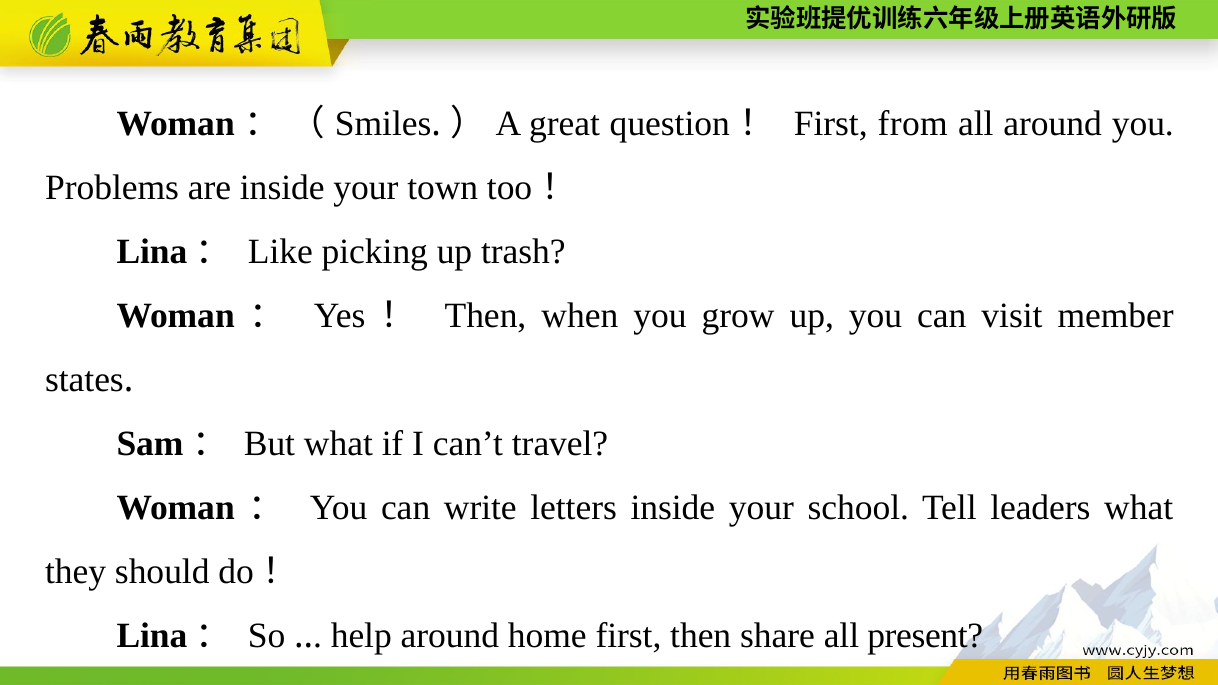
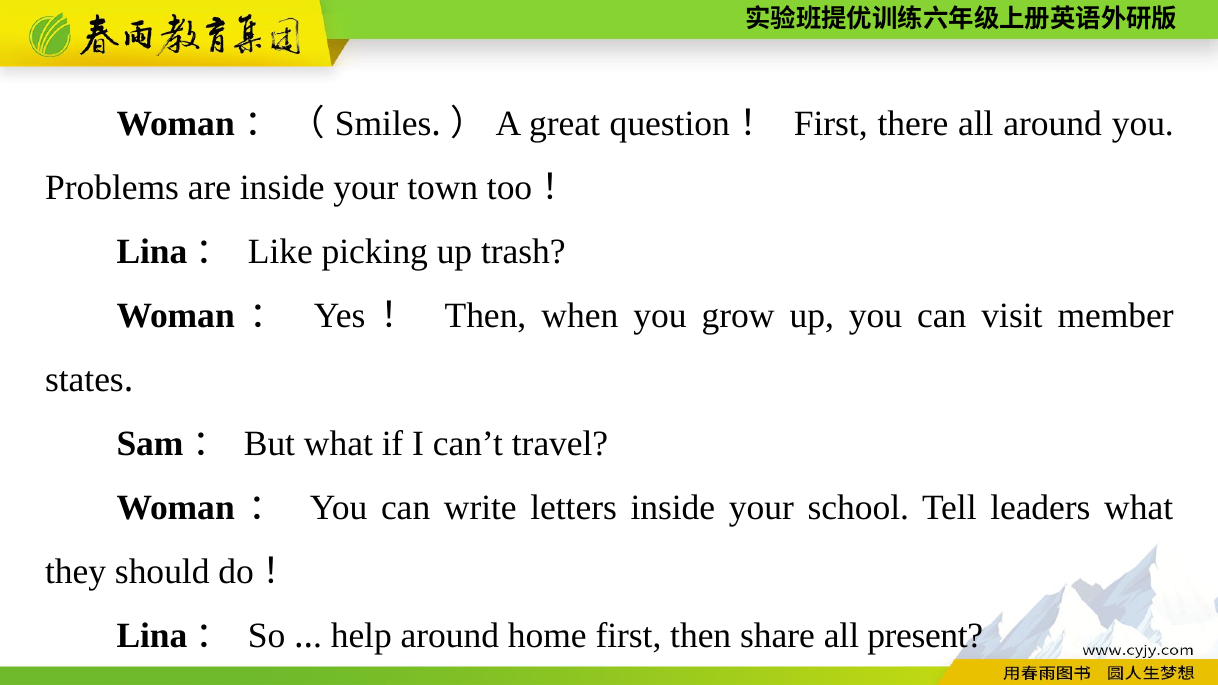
from: from -> there (913, 124)
